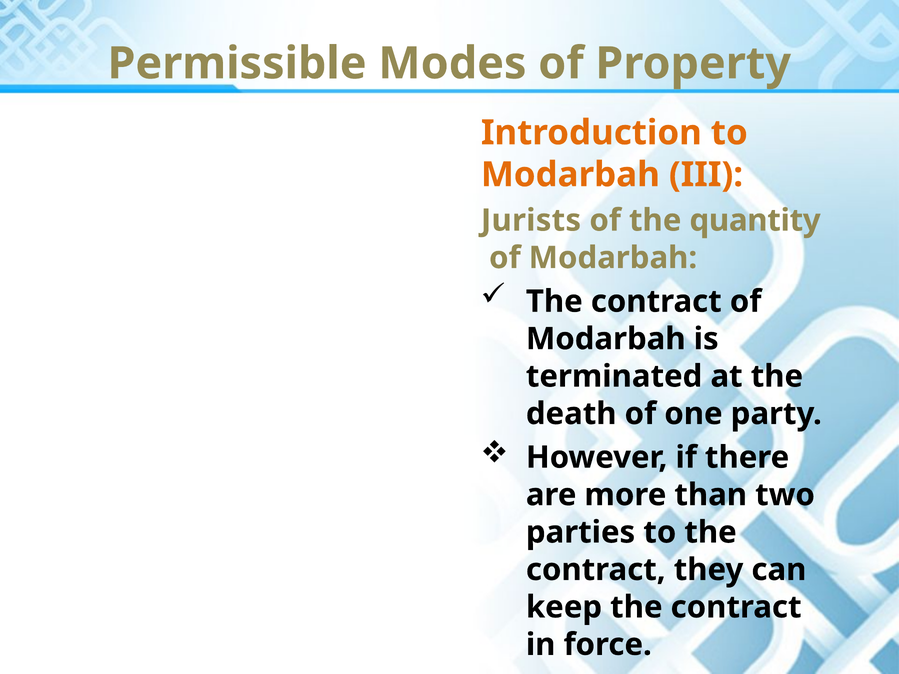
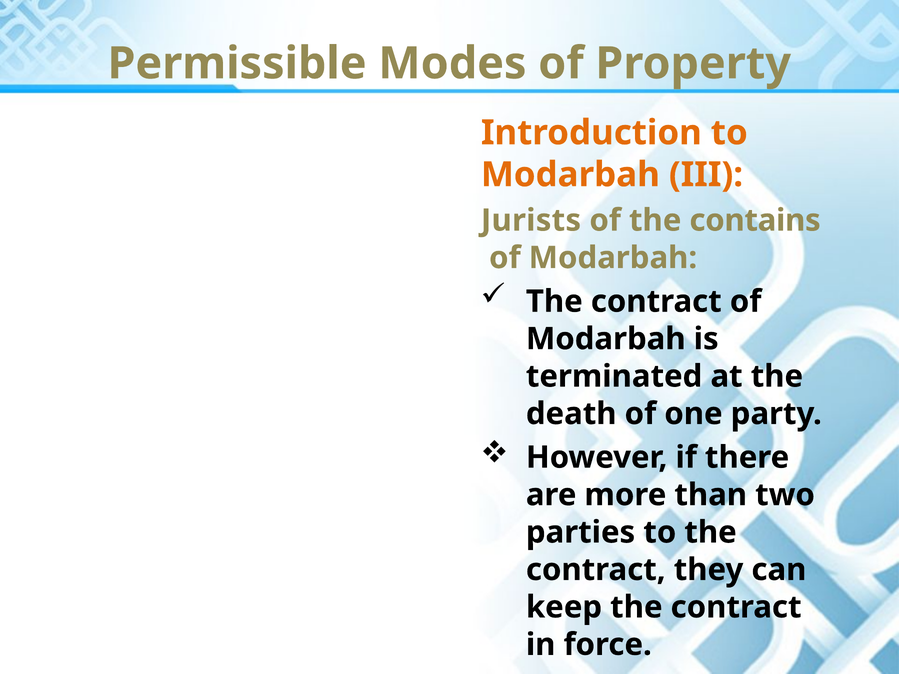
quantity: quantity -> contains (755, 220)
